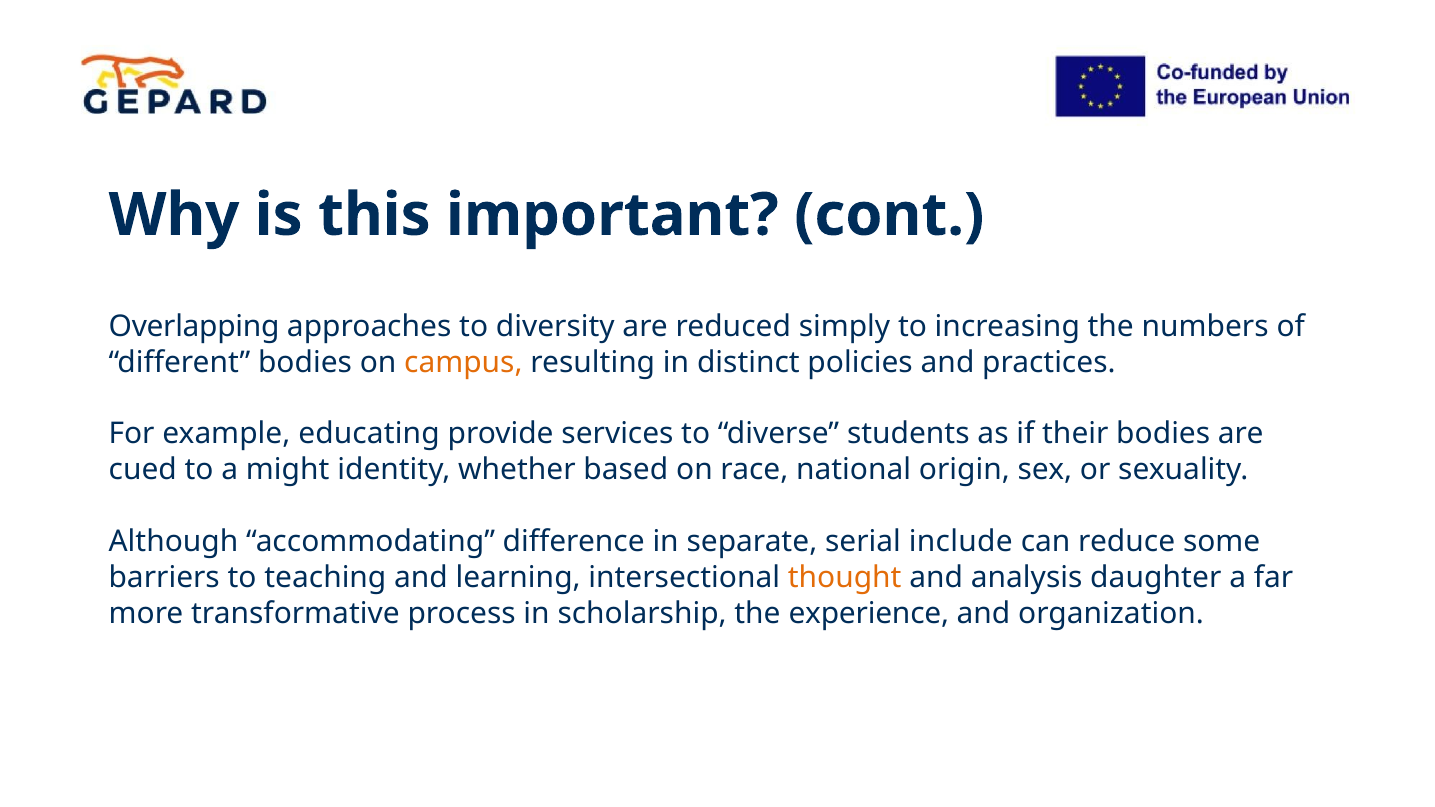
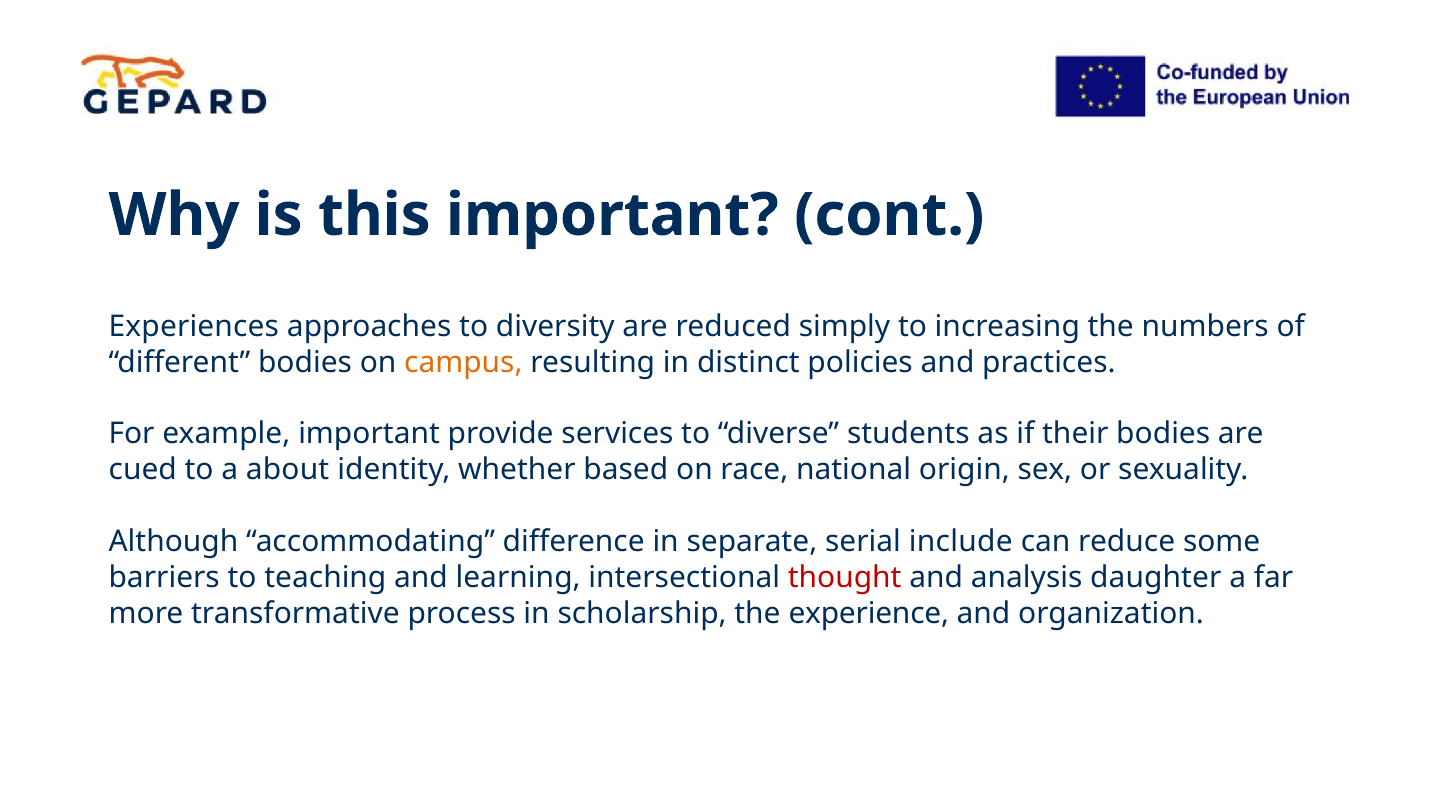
Overlapping: Overlapping -> Experiences (194, 327)
example educating: educating -> important (369, 434)
might: might -> about (288, 470)
thought colour: orange -> red (845, 578)
